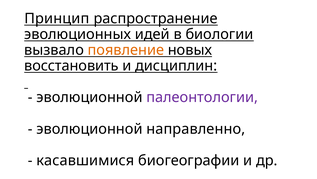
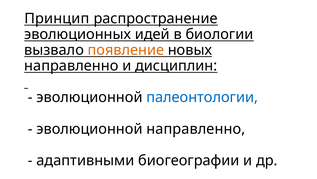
восстановить: восстановить -> направленно (71, 66)
палеонтологии colour: purple -> blue (202, 97)
касавшимися: касавшимися -> адаптивными (85, 160)
